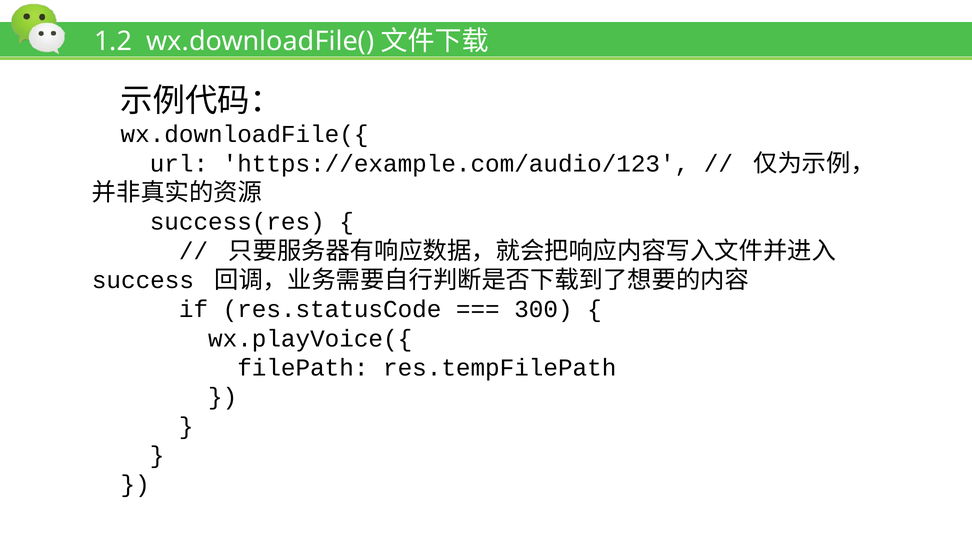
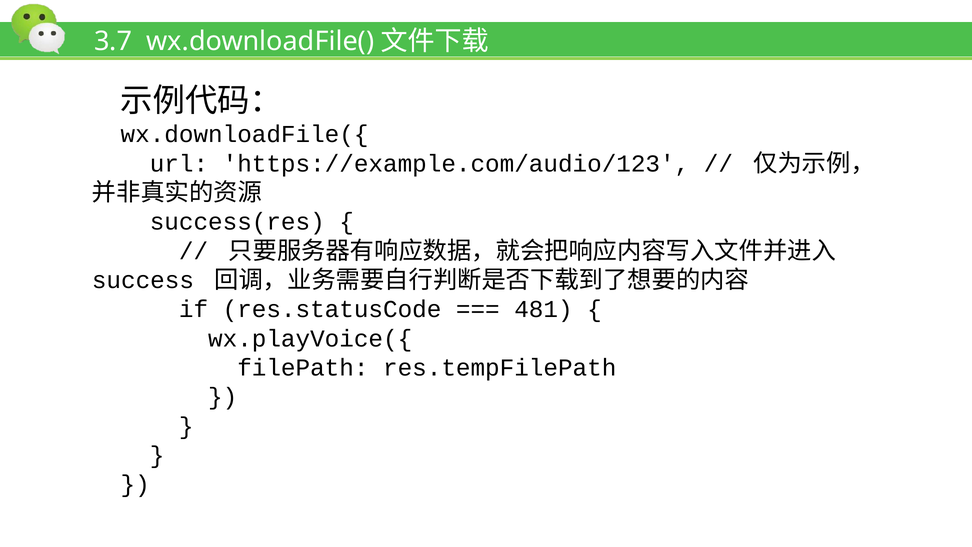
1.2: 1.2 -> 3.7 (113, 41)
300: 300 -> 481 (543, 309)
